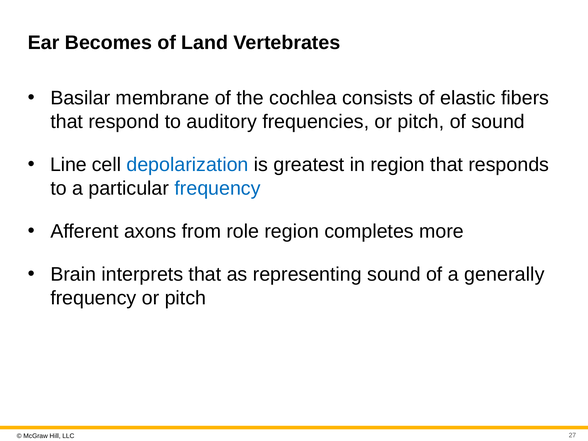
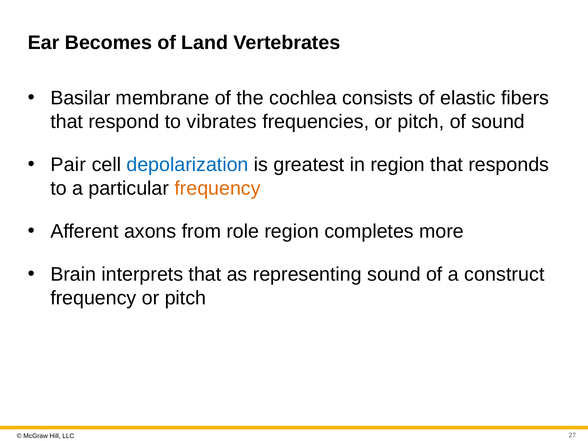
auditory: auditory -> vibrates (222, 122)
Line: Line -> Pair (68, 165)
frequency colour: blue -> orange (218, 188)
generally: generally -> construct (504, 275)
